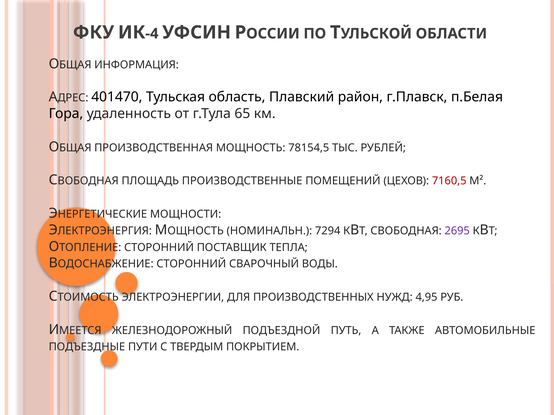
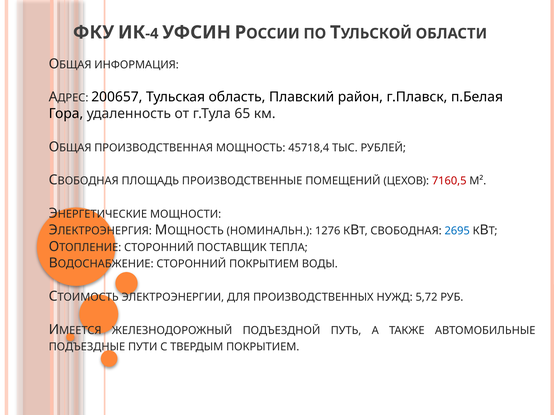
401470: 401470 -> 200657 (117, 97)
78154,5: 78154,5 -> 45718,4 (309, 148)
7294: 7294 -> 1276 (328, 231)
2695 colour: purple -> blue (457, 231)
СТОРОННИЙ СВАРОЧНЫЙ: СВАРОЧНЫЙ -> ПОКРЫТИЕМ (264, 264)
4,95: 4,95 -> 5,72 (426, 298)
